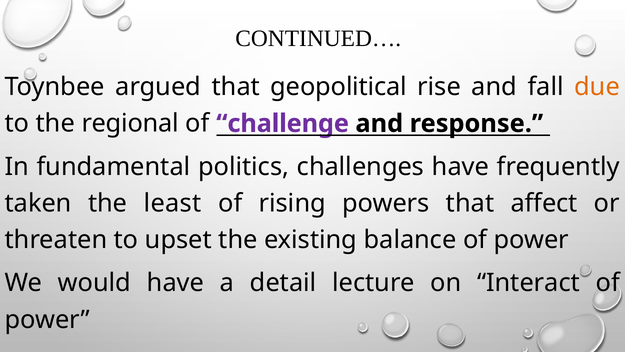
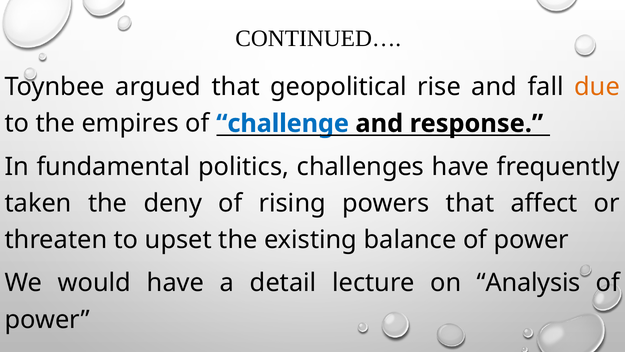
regional: regional -> empires (130, 123)
challenge colour: purple -> blue (283, 123)
least: least -> deny (173, 203)
Interact: Interact -> Analysis (529, 283)
